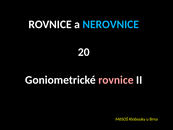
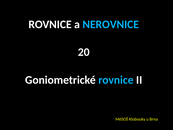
rovnice colour: pink -> light blue (116, 80)
